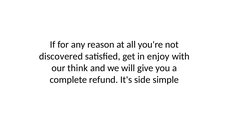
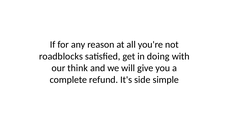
discovered: discovered -> roadblocks (61, 56)
enjoy: enjoy -> doing (158, 56)
